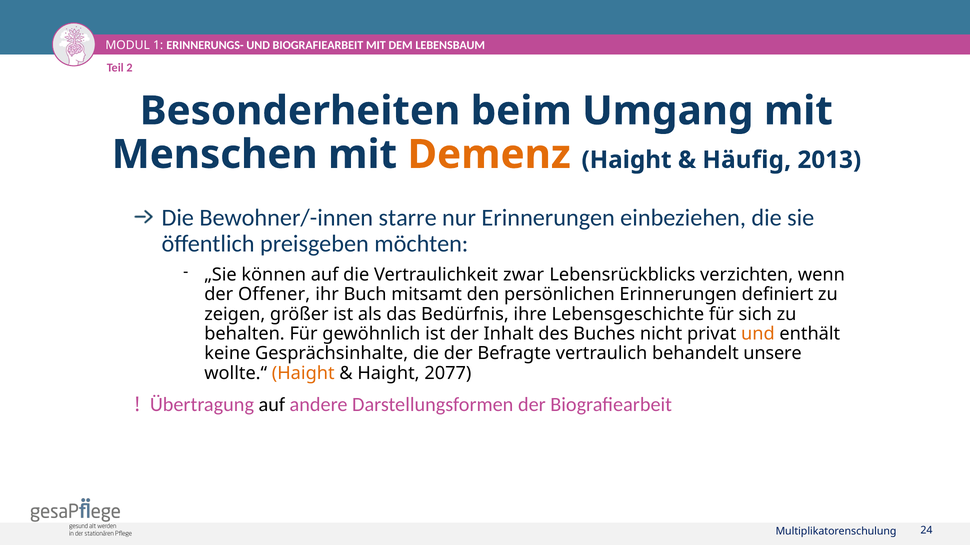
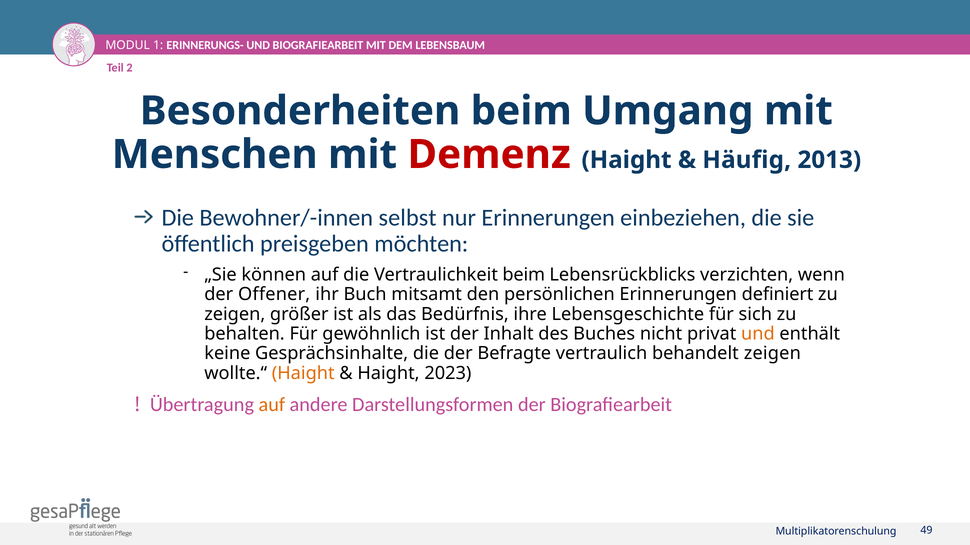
Demenz colour: orange -> red (489, 155)
starre: starre -> selbst (408, 218)
Vertraulichkeit zwar: zwar -> beim (524, 275)
behandelt unsere: unsere -> zeigen (772, 354)
2077: 2077 -> 2023 (448, 374)
auf colour: black -> orange (272, 405)
24: 24 -> 49 (926, 531)
